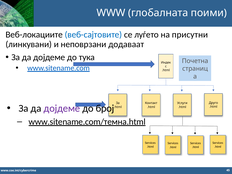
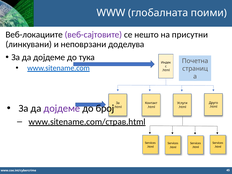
веб-сајтовите colour: blue -> purple (93, 35)
луѓето: луѓето -> нешто (147, 35)
додаваат: додаваат -> доделува (126, 44)
www.sitename.com/темна.html: www.sitename.com/темна.html -> www.sitename.com/страв.html (87, 122)
